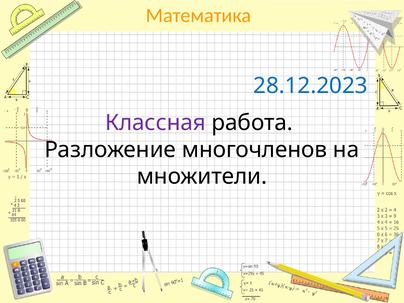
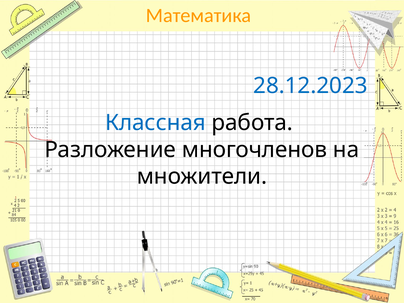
Классная colour: purple -> blue (155, 123)
